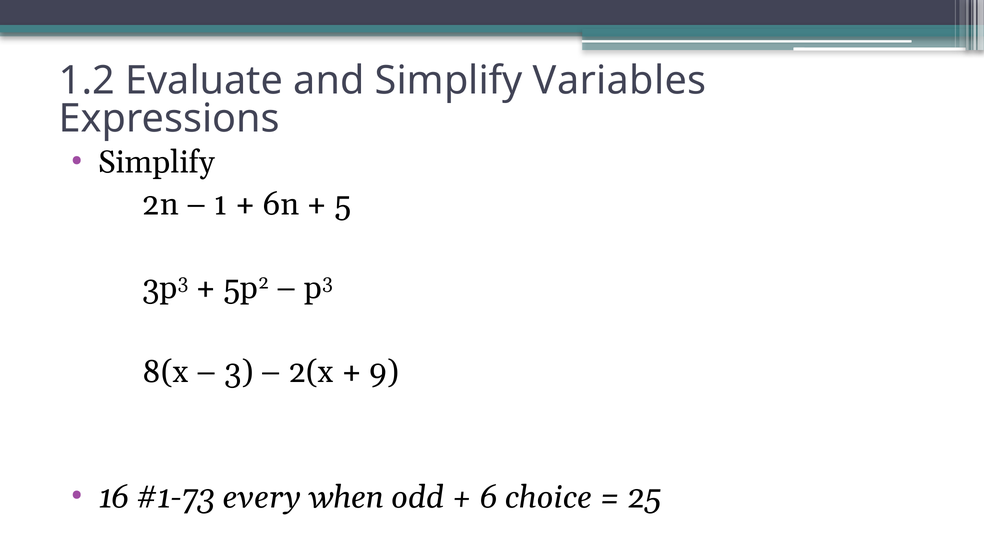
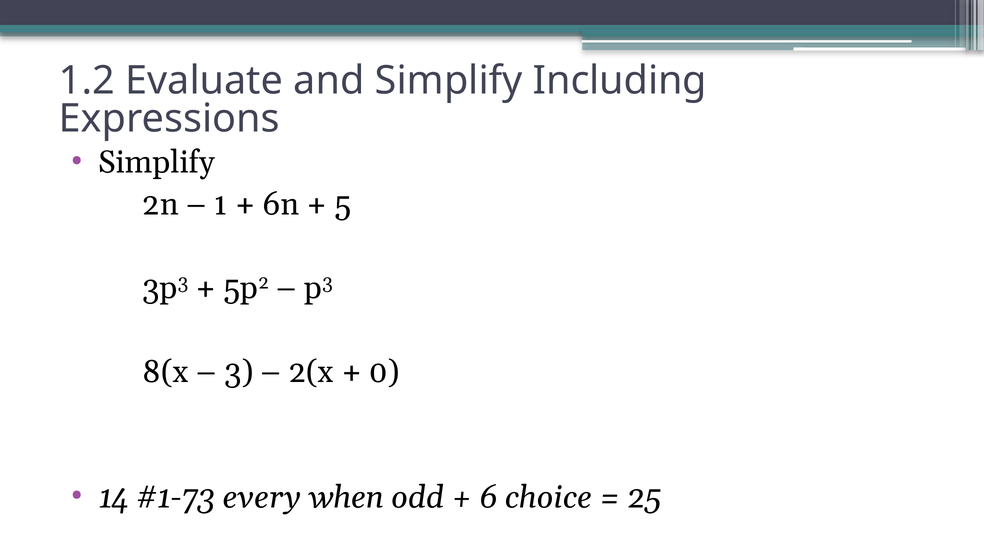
Variables: Variables -> Including (620, 80)
9: 9 -> 0 (384, 371)
16: 16 -> 14 (114, 497)
